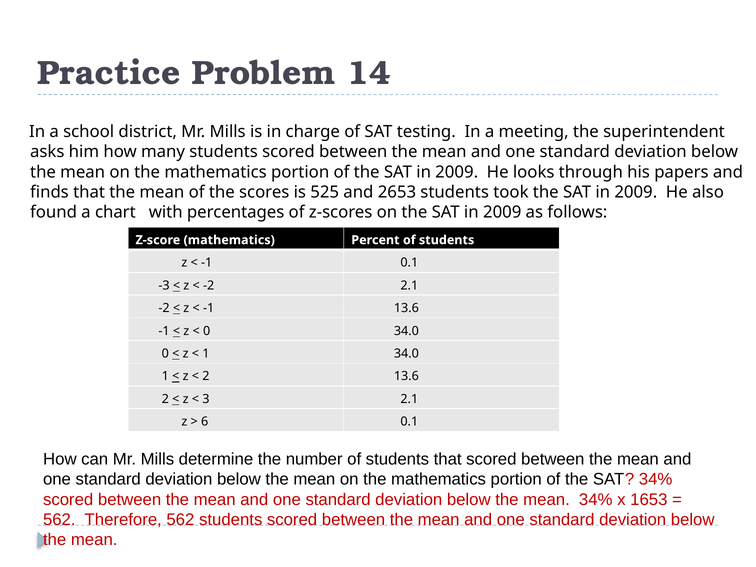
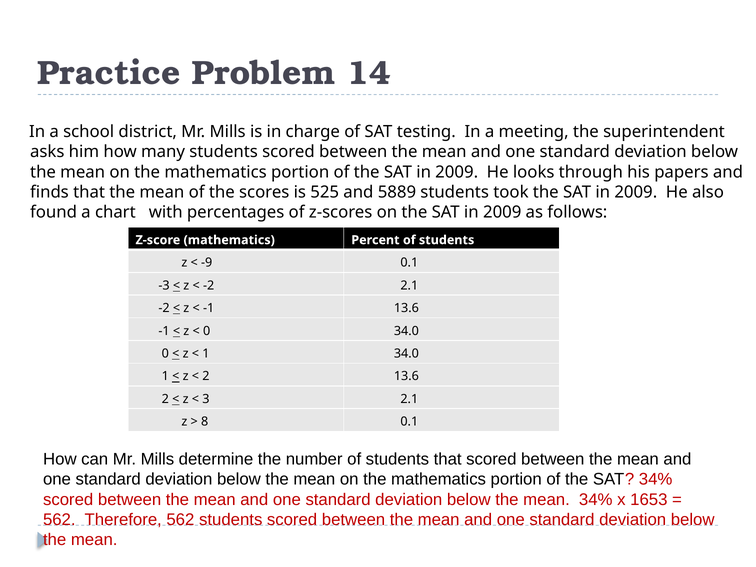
2653: 2653 -> 5889 (397, 192)
-1: -1 -> -9 (207, 263)
6: 6 -> 8 (205, 422)
